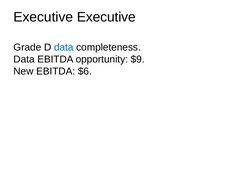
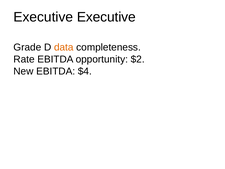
data colour: blue -> orange (64, 47)
Data: Data -> Rate (24, 59)
$9: $9 -> $2 (138, 59)
$6: $6 -> $4 (85, 71)
